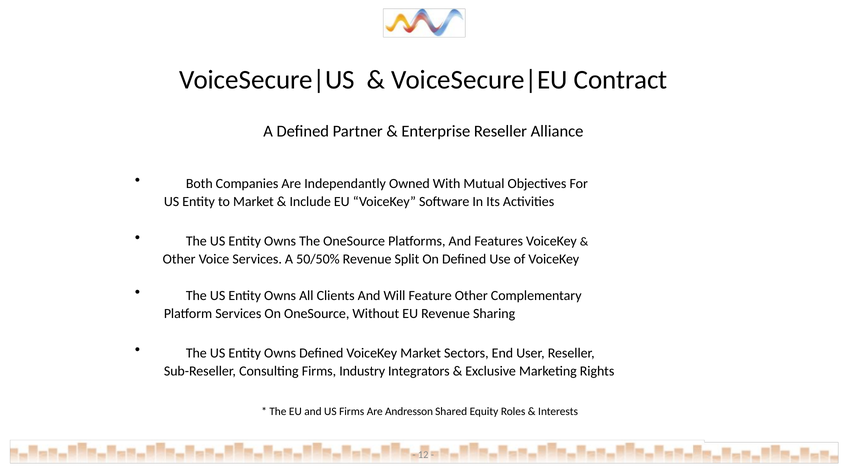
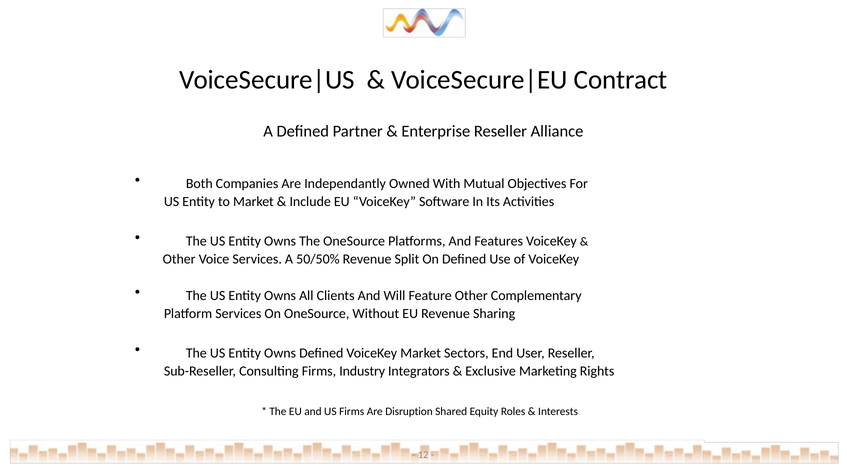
Andresson: Andresson -> Disruption (409, 411)
